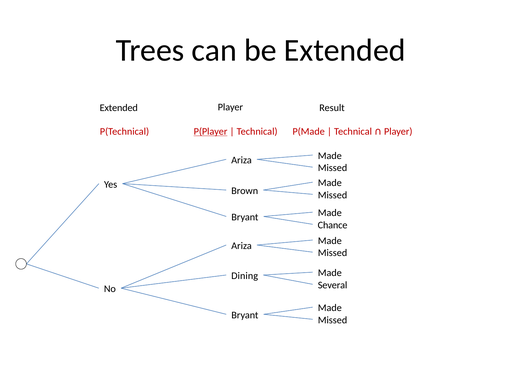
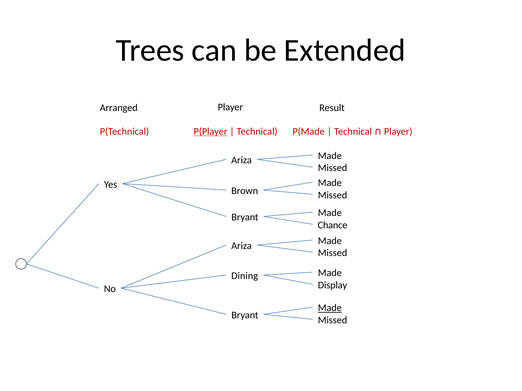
Extended: Extended -> Arranged (119, 108)
Several: Several -> Display (333, 285)
Made underline: none -> present (330, 308)
